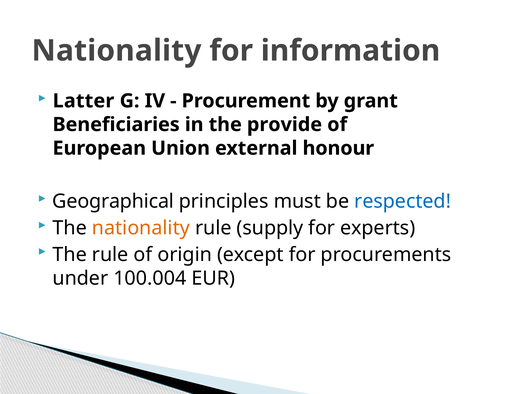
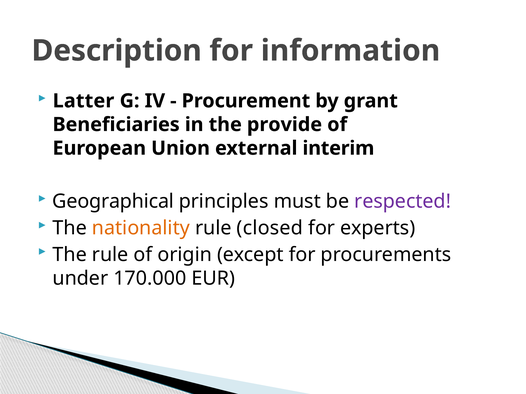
Nationality: Nationality -> Description (117, 51)
honour: honour -> interim (338, 148)
respected colour: blue -> purple (403, 202)
supply: supply -> closed (270, 228)
100.004: 100.004 -> 170.000 (150, 279)
